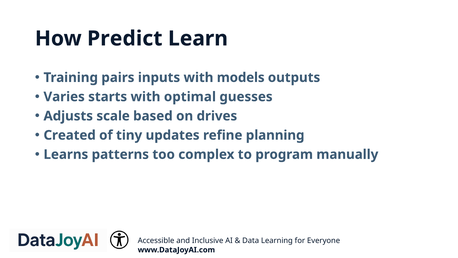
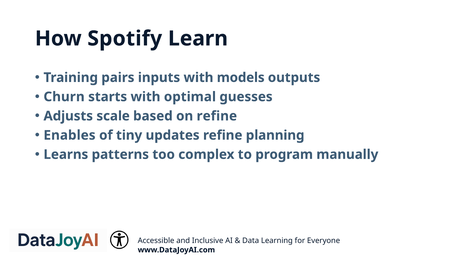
Predict: Predict -> Spotify (125, 38)
Varies: Varies -> Churn (64, 97)
on drives: drives -> refine (217, 116)
Created: Created -> Enables (70, 135)
